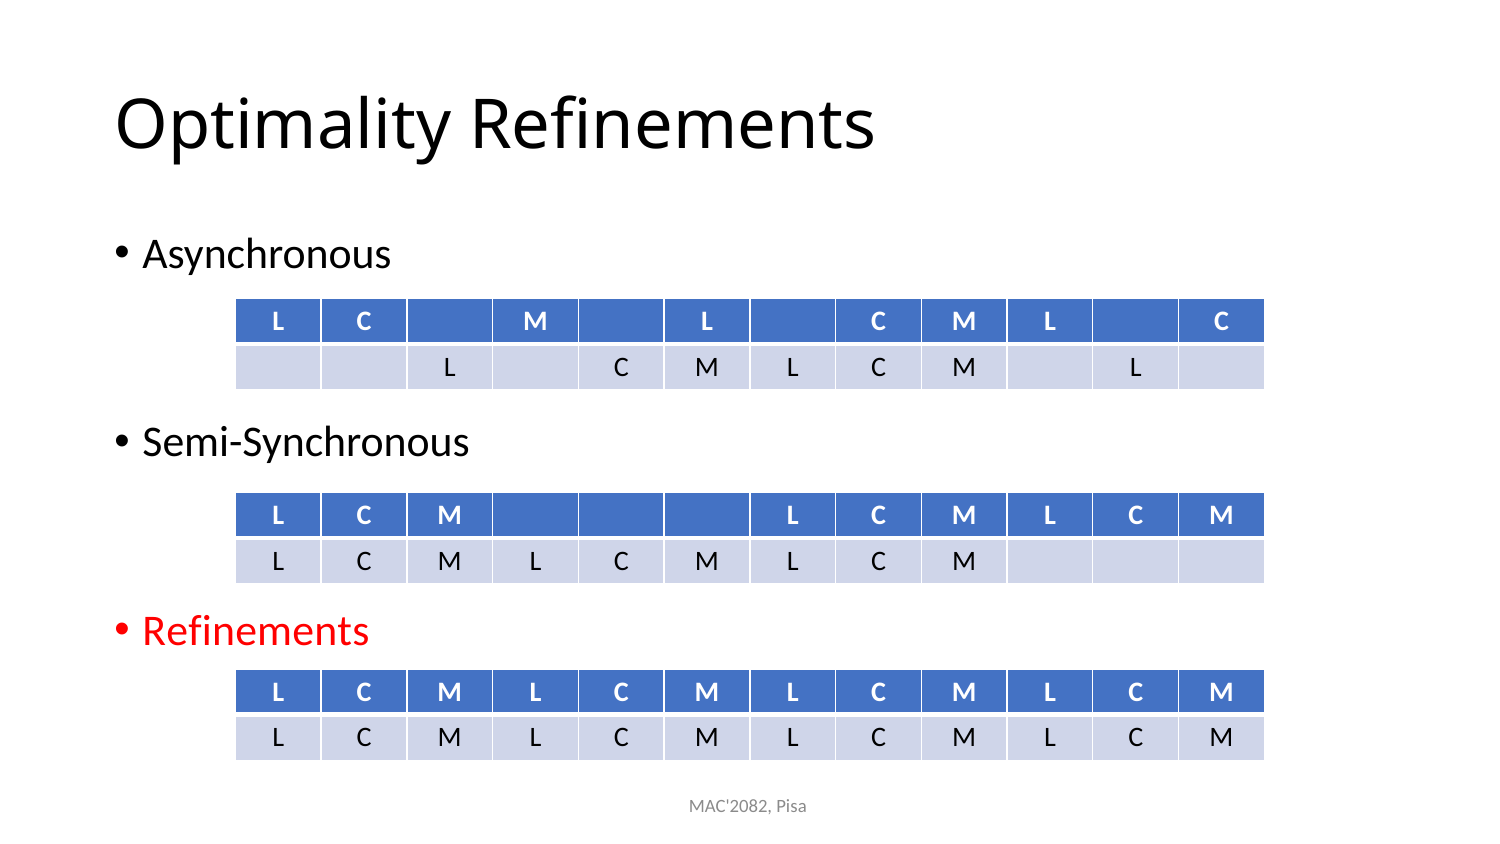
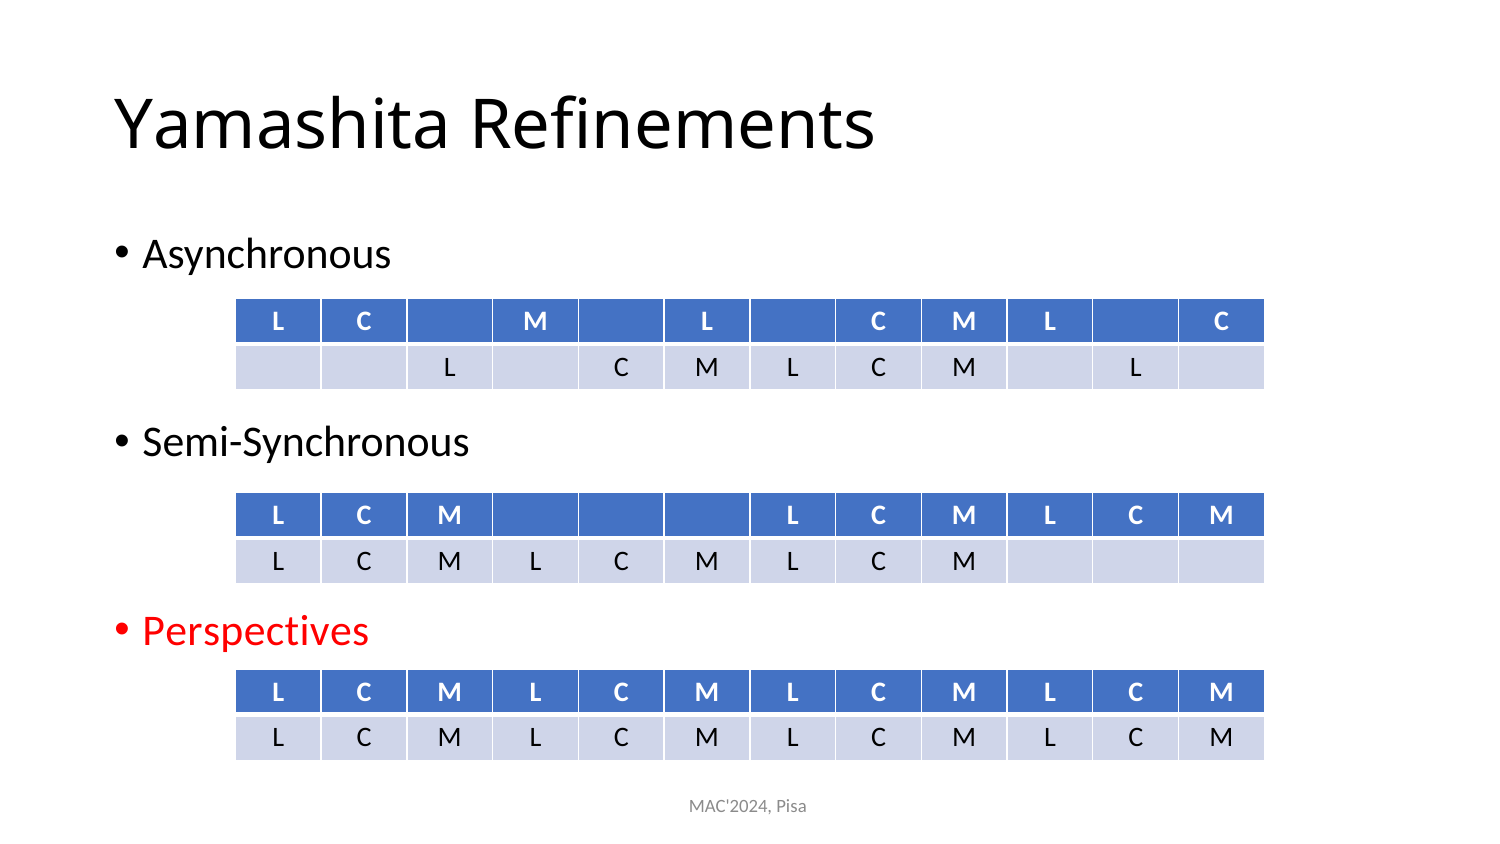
Optimality: Optimality -> Yamashita (283, 126)
Refinements: Refinements -> Perspectives (256, 631)
MAC'2082: MAC'2082 -> MAC'2024 (731, 806)
